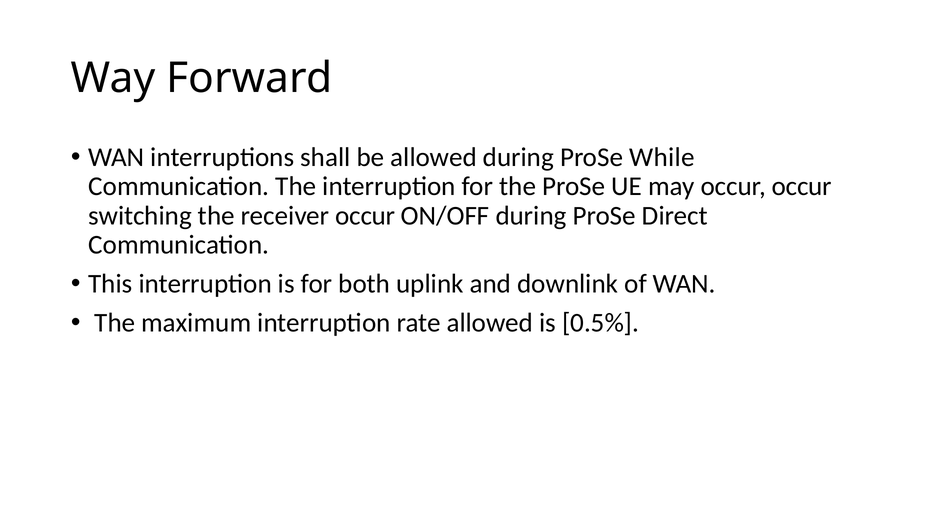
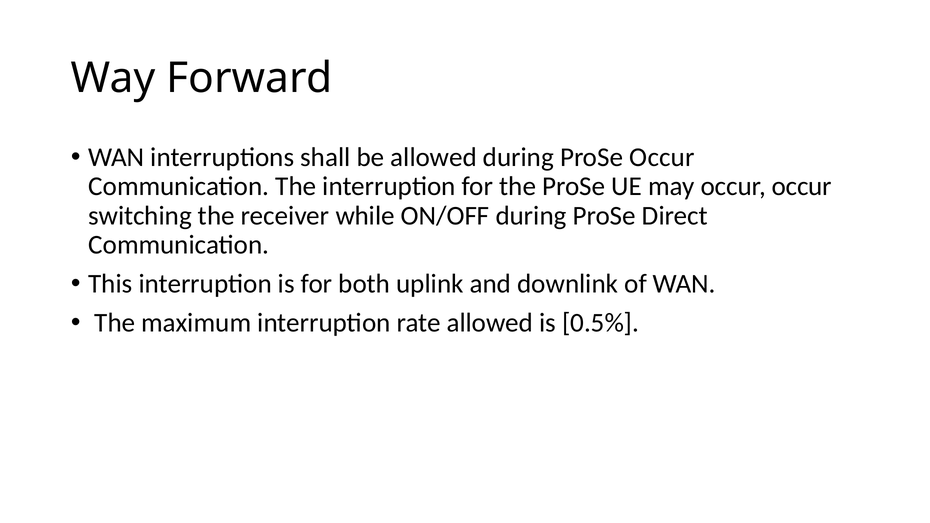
ProSe While: While -> Occur (662, 157)
receiver occur: occur -> while (365, 216)
